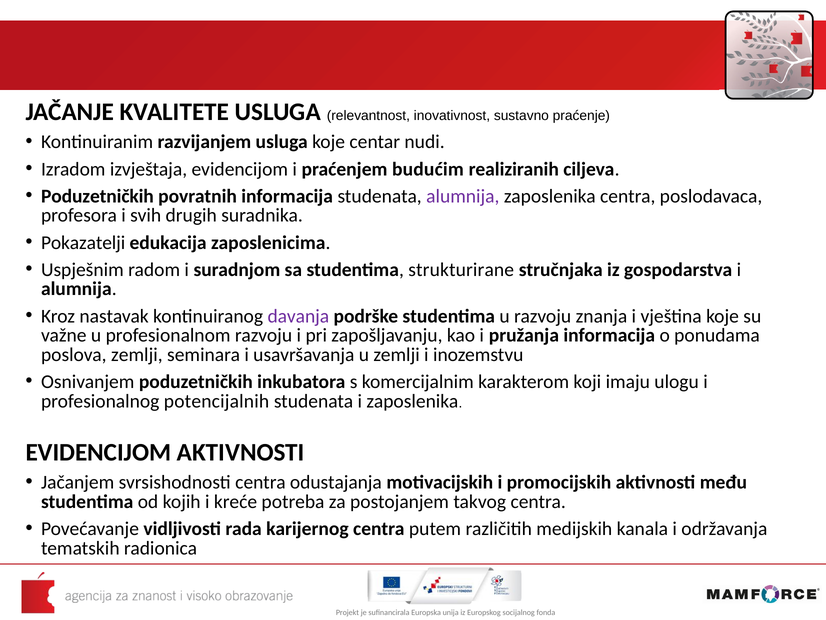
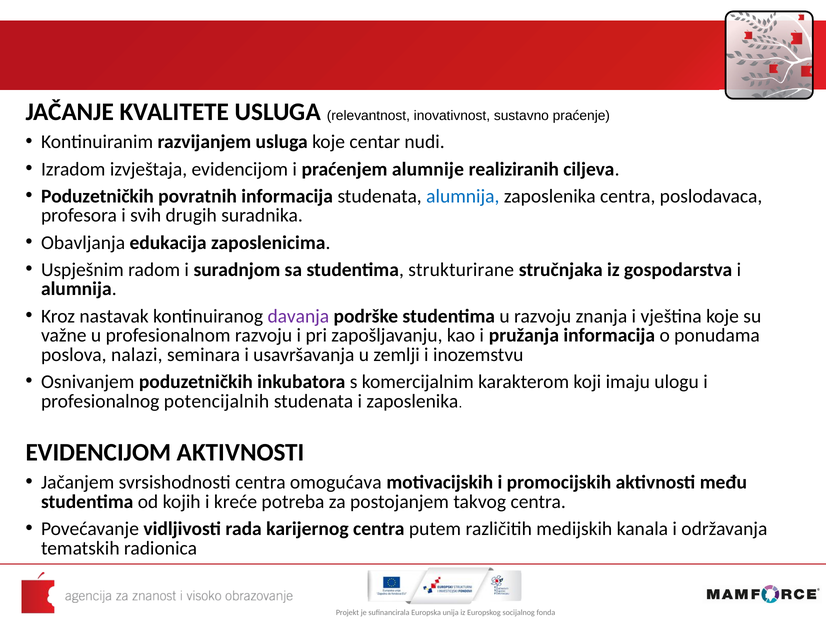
budućim: budućim -> alumnije (428, 169)
alumnija colour: purple -> blue (463, 196)
Pokazatelji: Pokazatelji -> Obavljanja (83, 242)
poslova zemlji: zemlji -> nalazi (137, 354)
odustajanja: odustajanja -> omogućava (336, 482)
